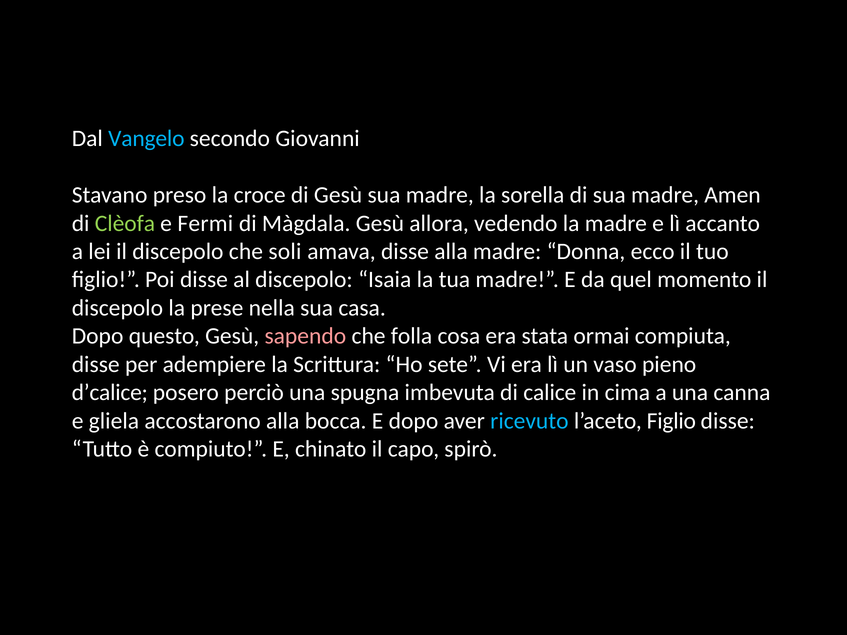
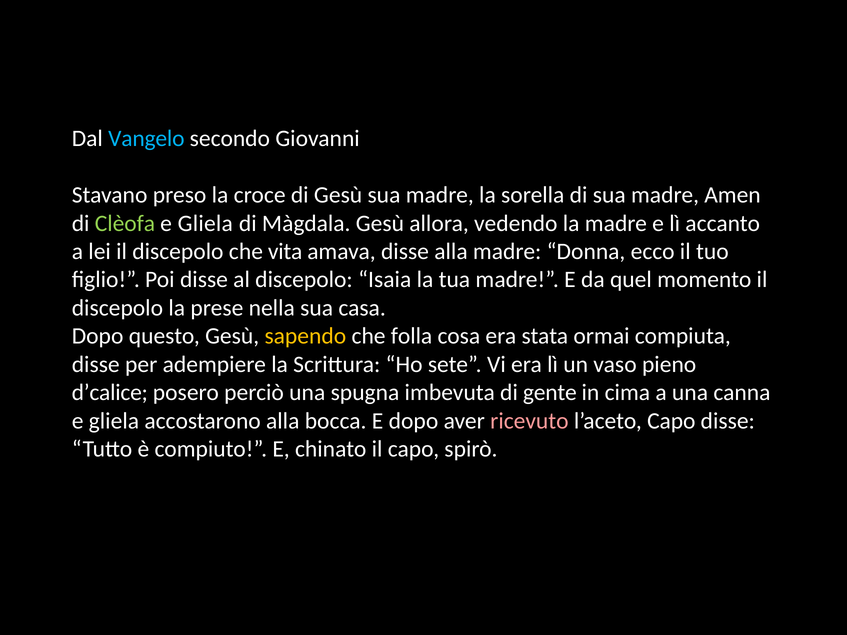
Fermi: Fermi -> Gliela (205, 223)
soli: soli -> vita (285, 252)
sapendo colour: pink -> yellow (305, 336)
calice: calice -> gente (550, 393)
ricevuto colour: light blue -> pink (529, 421)
l’aceto Figlio: Figlio -> Capo (671, 421)
